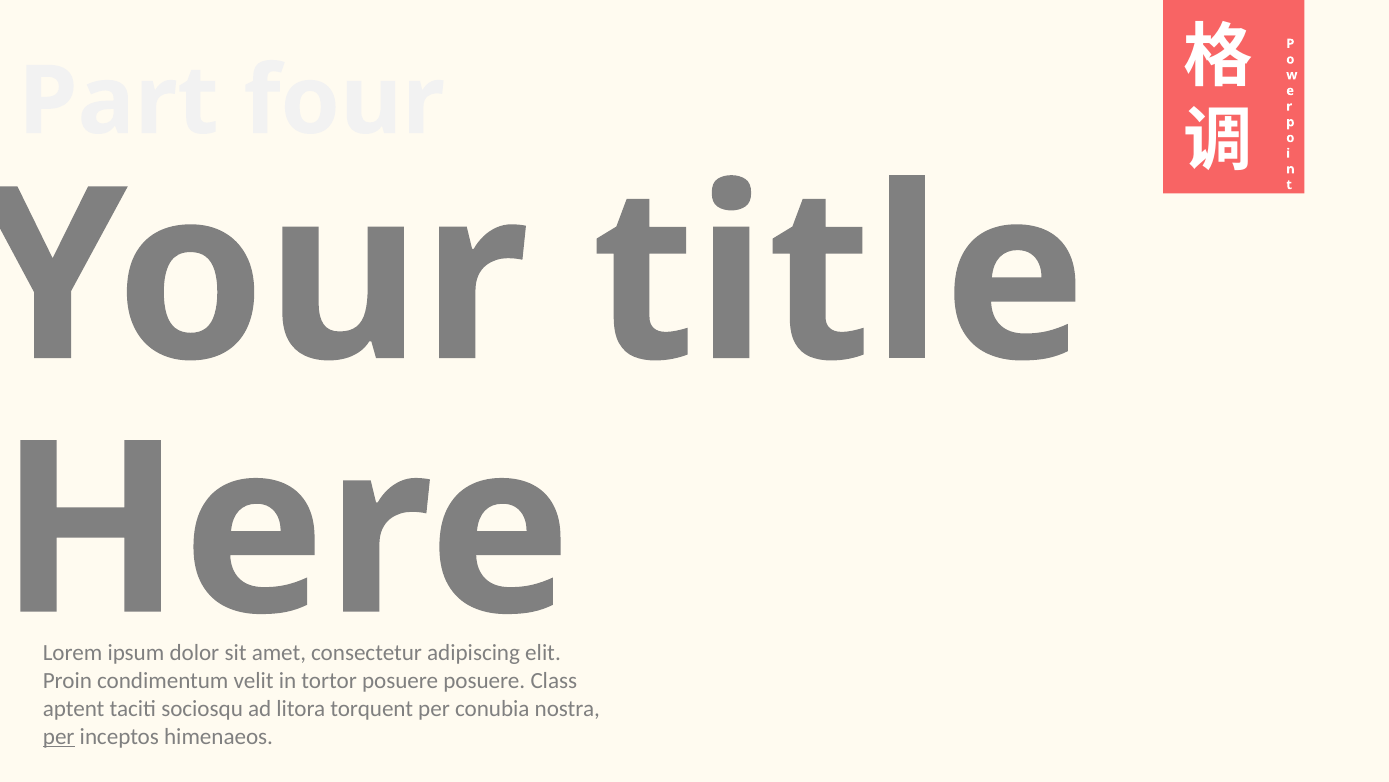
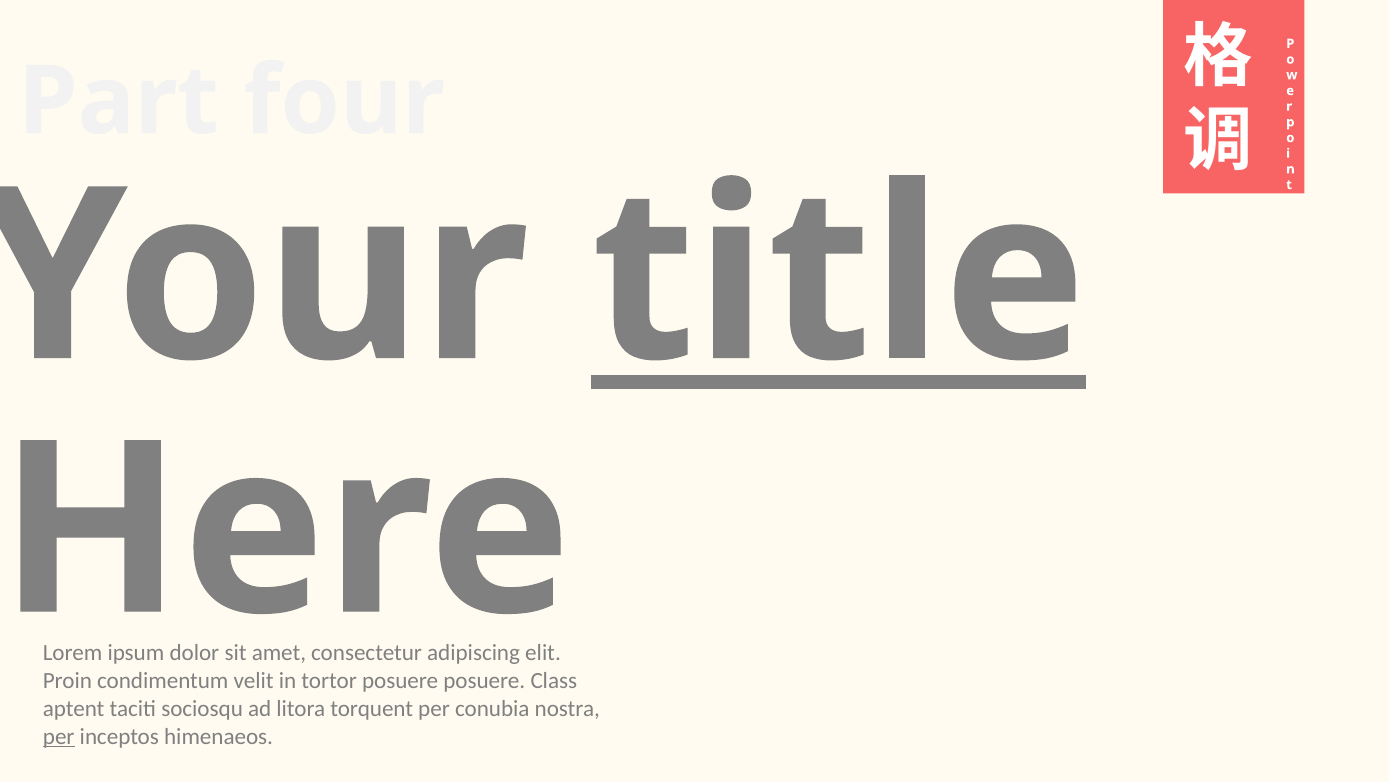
title underline: none -> present (839, 278)
